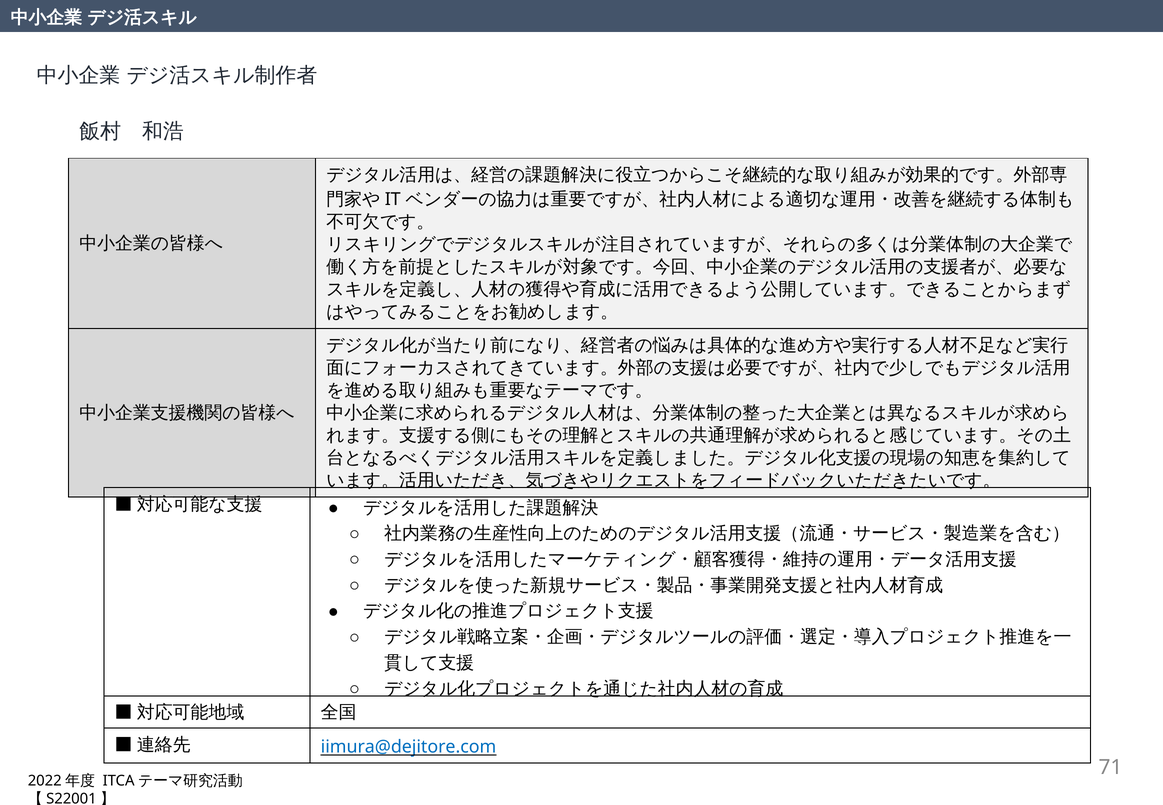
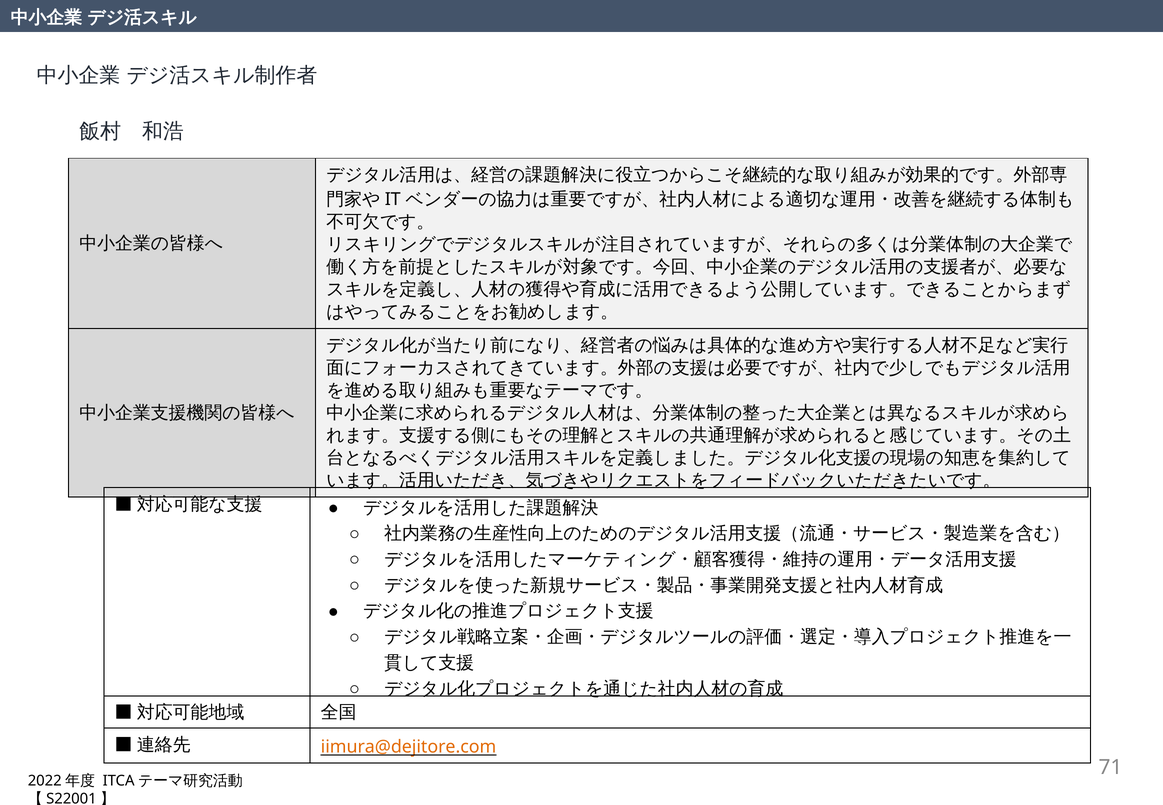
iimura@dejitore.com colour: blue -> orange (409, 747)
